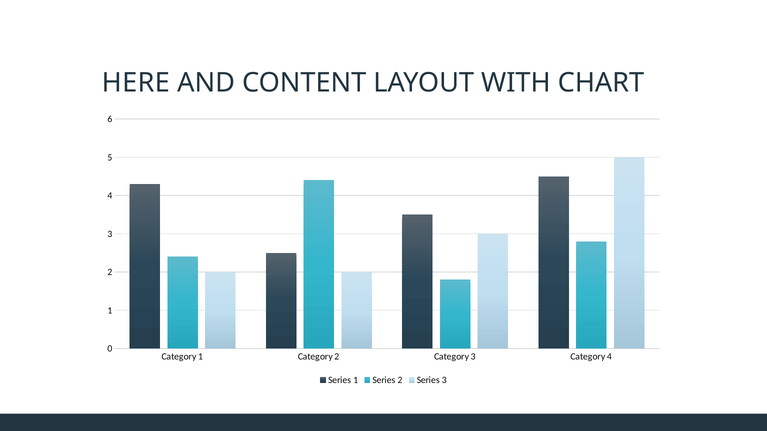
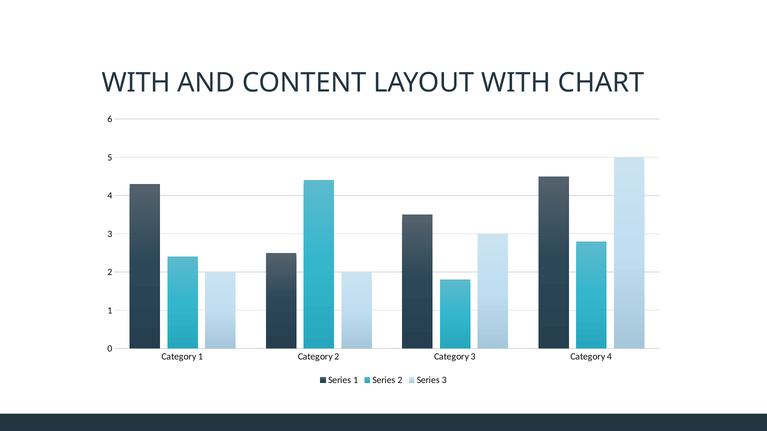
HERE: HERE -> WITH (136, 83)
